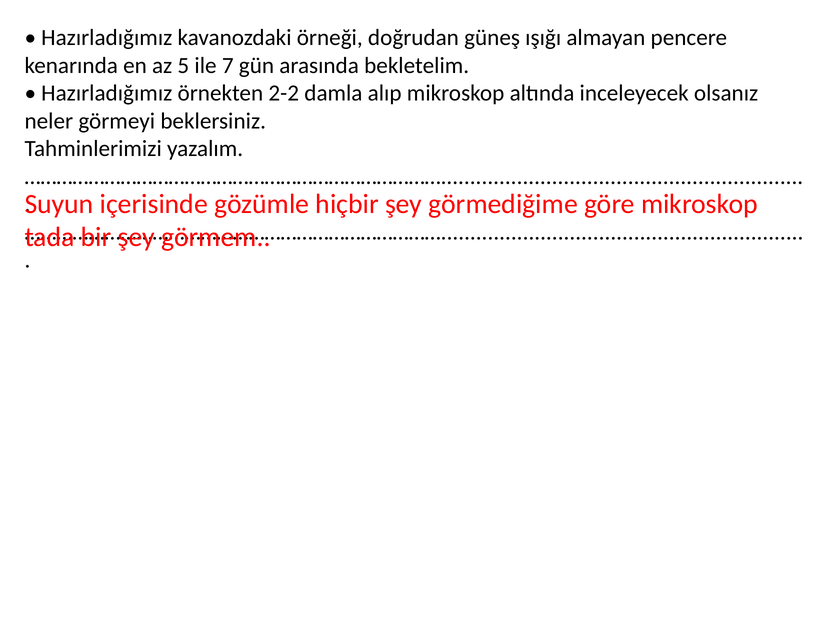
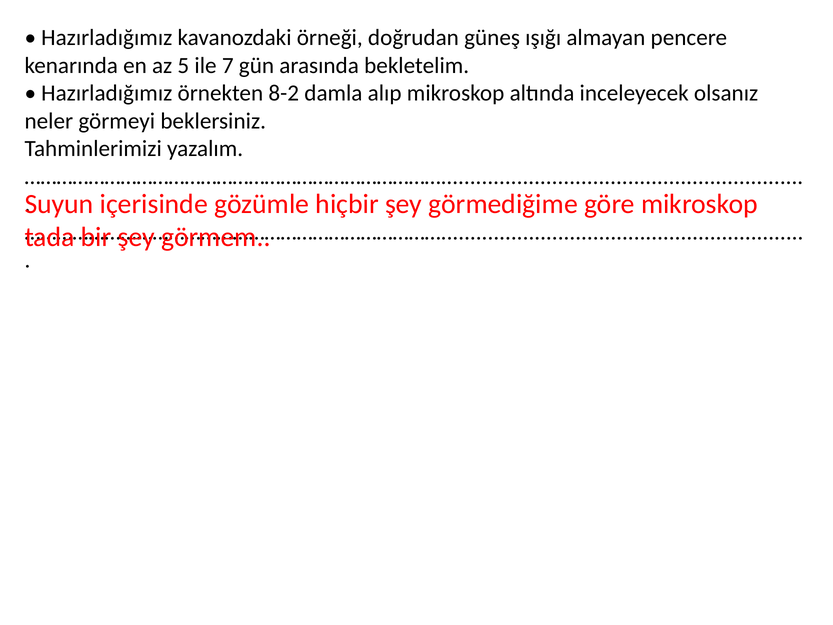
2-2: 2-2 -> 8-2 (284, 93)
